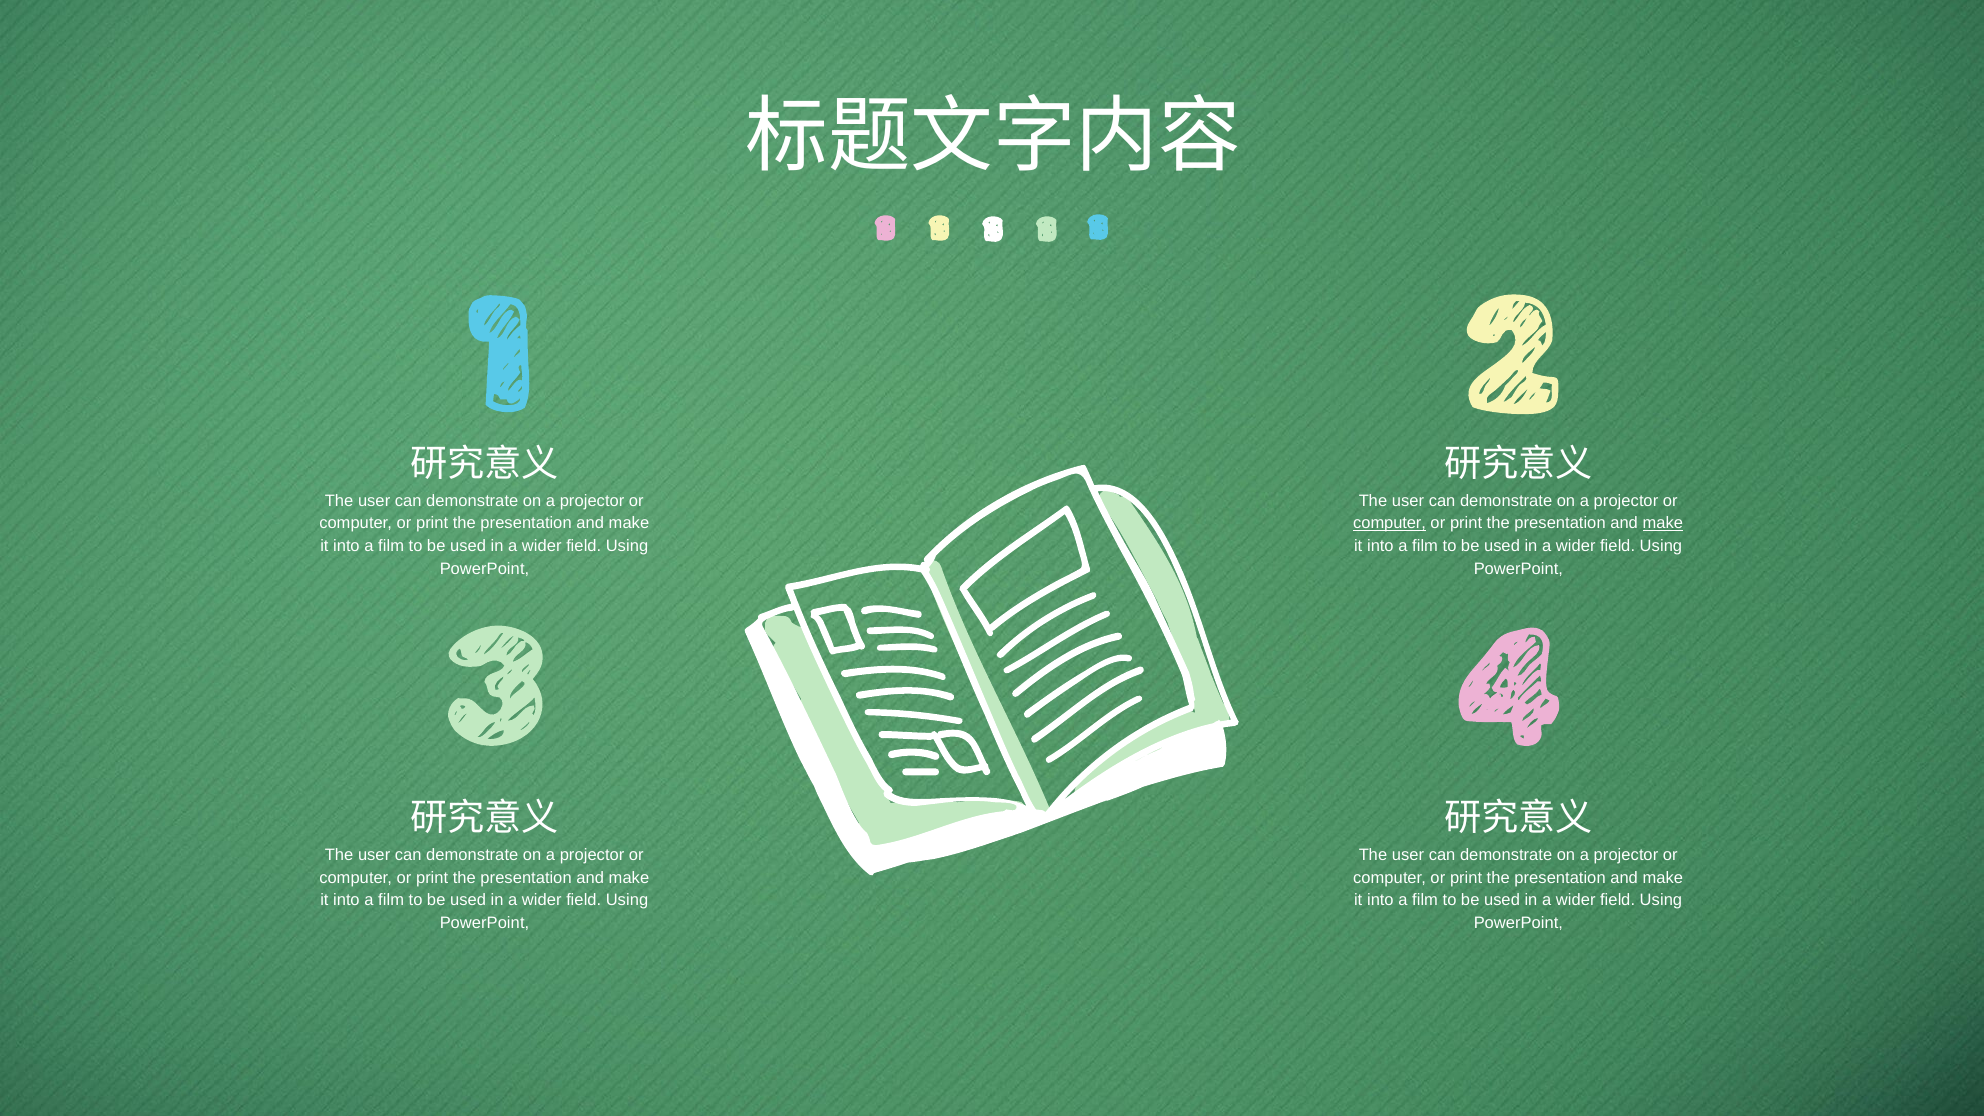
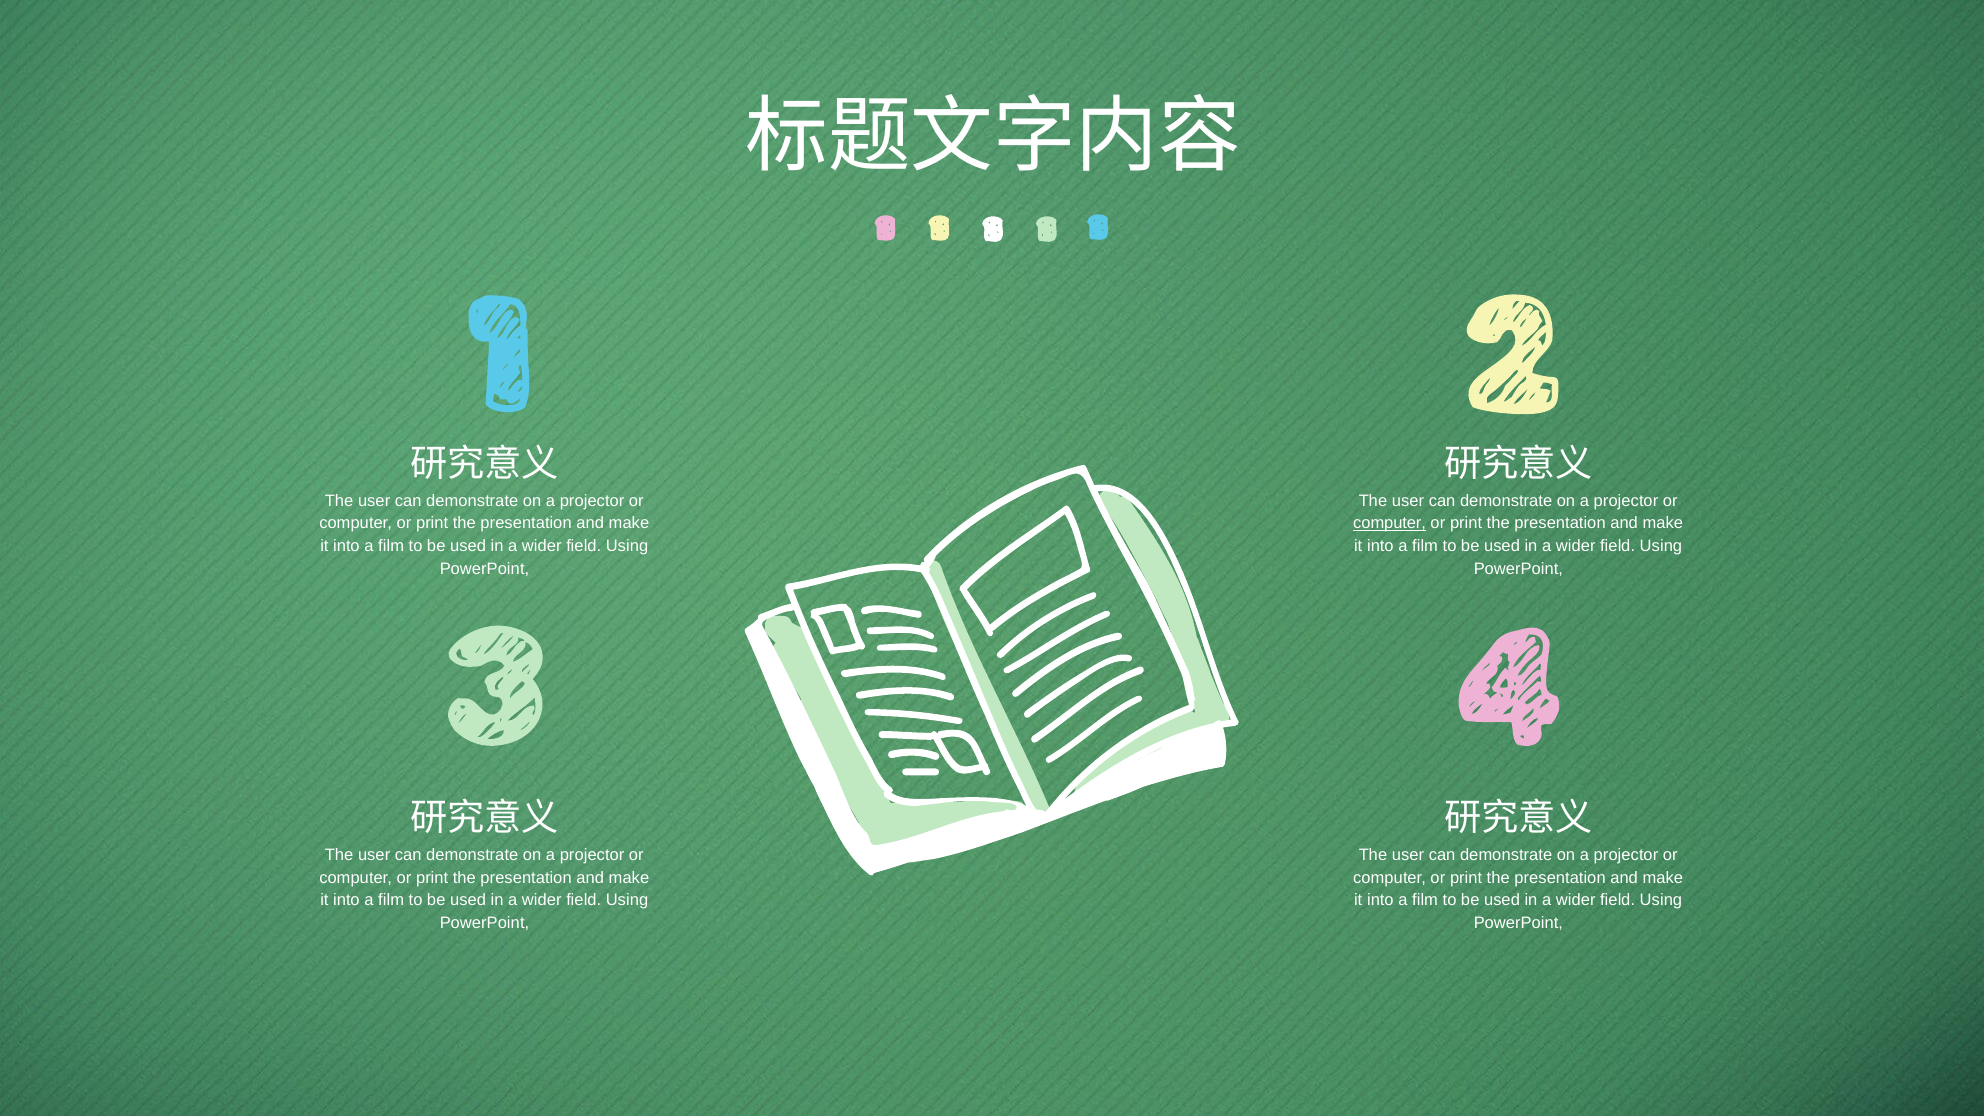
make underline: present -> none (1663, 523)
